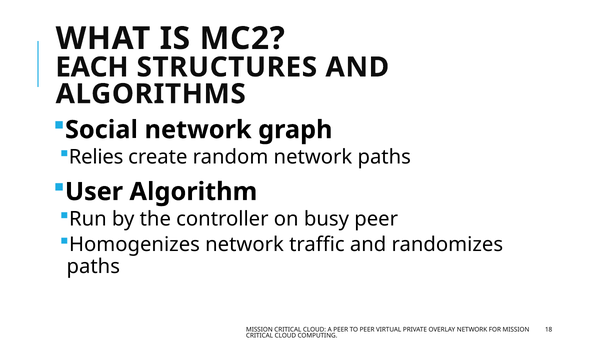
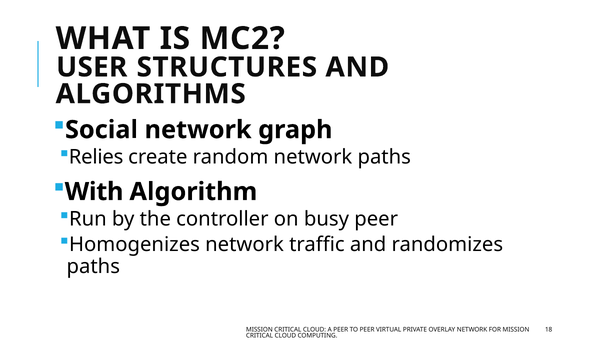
EACH: EACH -> USER (92, 67)
User: User -> With (94, 192)
